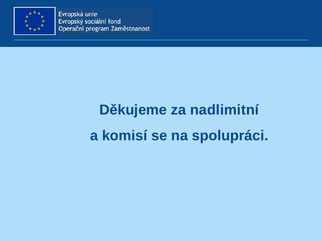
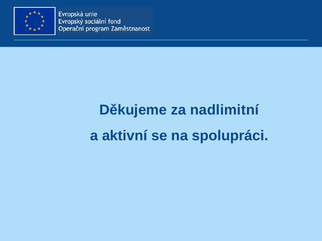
komisí: komisí -> aktivní (125, 136)
